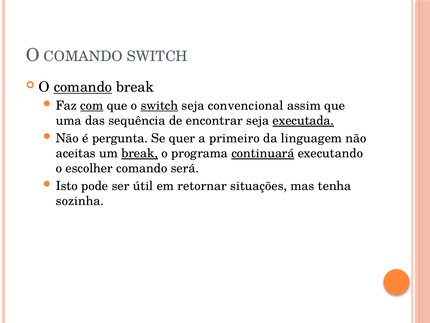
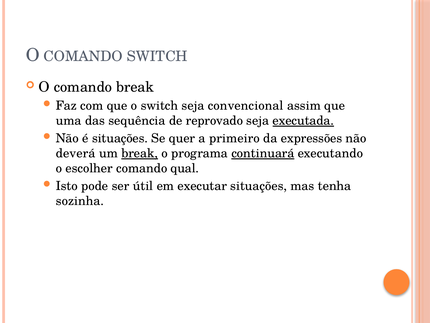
comando underline: present -> none (83, 87)
com underline: present -> none (92, 106)
switch underline: present -> none (159, 106)
encontrar: encontrar -> reprovado (214, 121)
é pergunta: pergunta -> situações (120, 138)
linguagem: linguagem -> expressões (312, 138)
aceitas: aceitas -> deverá (76, 153)
será: será -> qual (185, 168)
retornar: retornar -> executar (202, 186)
